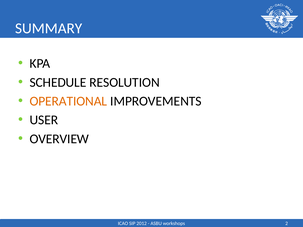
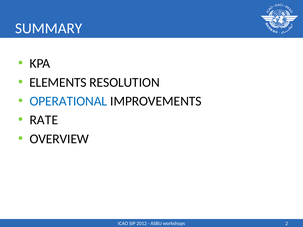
SCHEDULE: SCHEDULE -> ELEMENTS (58, 82)
OPERATIONAL colour: orange -> blue (68, 101)
USER: USER -> RATE (44, 120)
